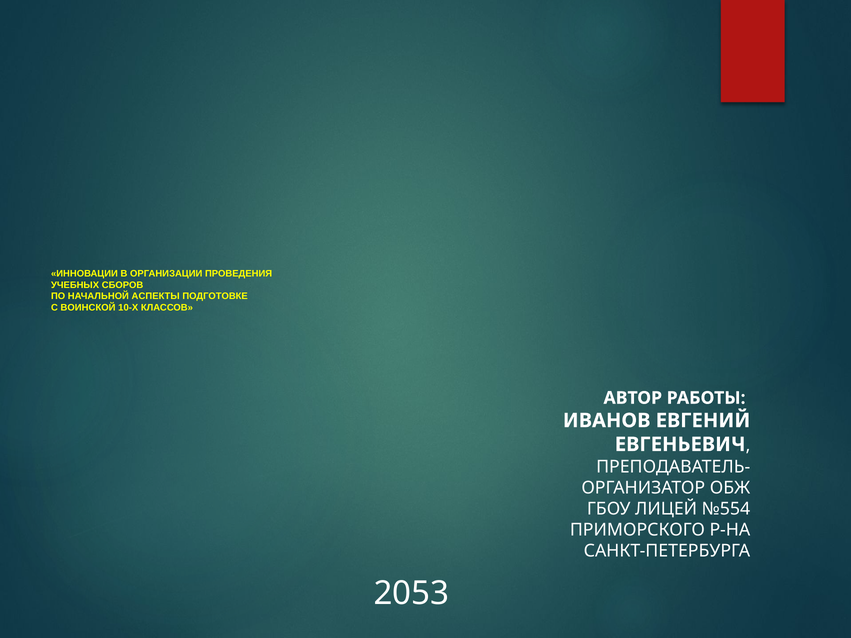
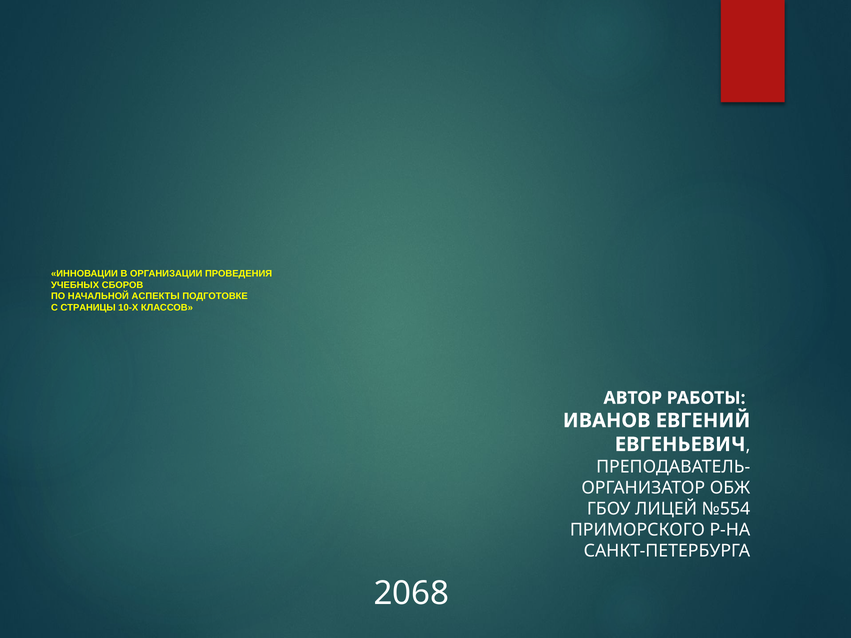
ВОИНСКОЙ: ВОИНСКОЙ -> СТРАНИЦЫ (88, 308)
2053: 2053 -> 2068 (411, 594)
